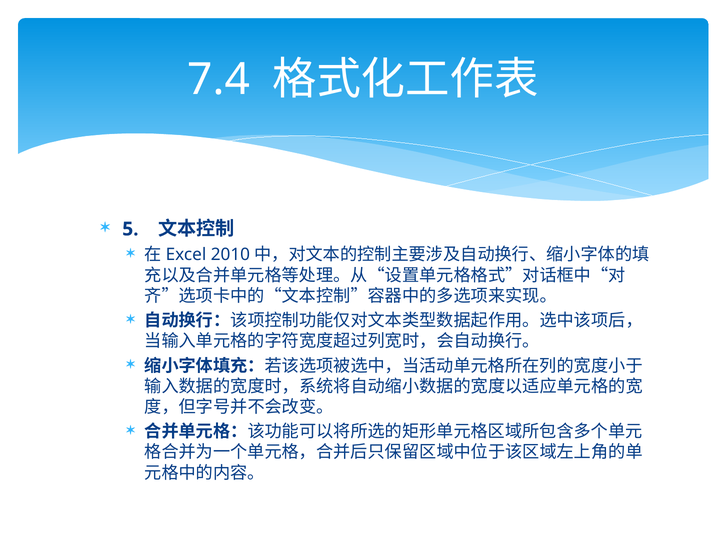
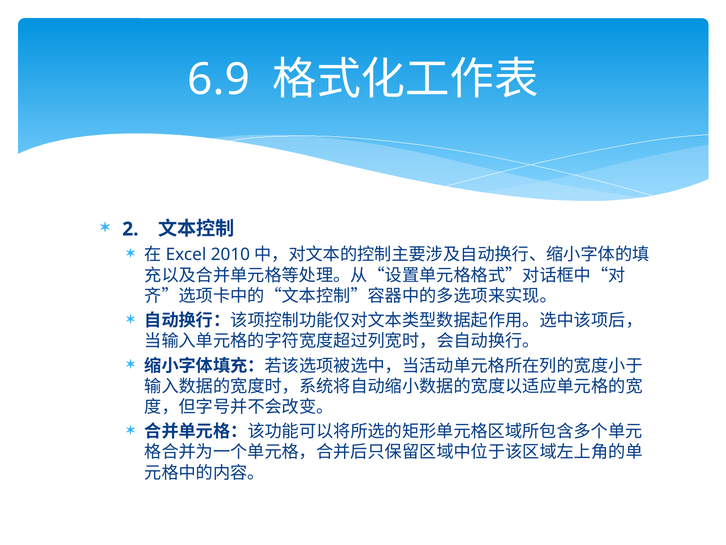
7.4: 7.4 -> 6.9 (219, 80)
5: 5 -> 2 (130, 229)
